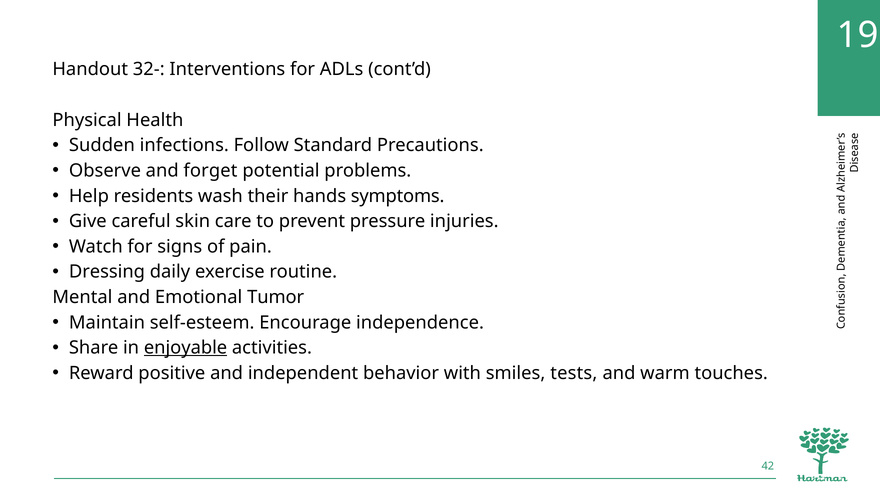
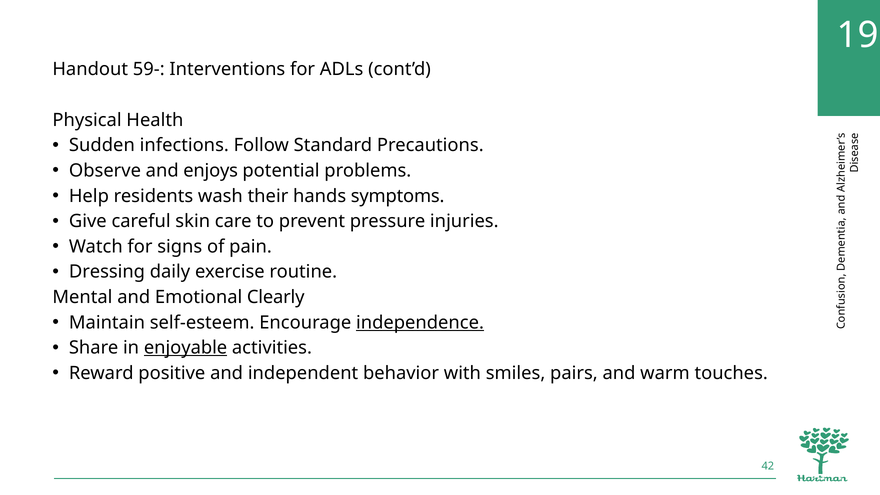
32-: 32- -> 59- (149, 69)
forget: forget -> enjoys (211, 171)
Tumor: Tumor -> Clearly (276, 297)
independence underline: none -> present (420, 322)
tests: tests -> pairs (574, 373)
